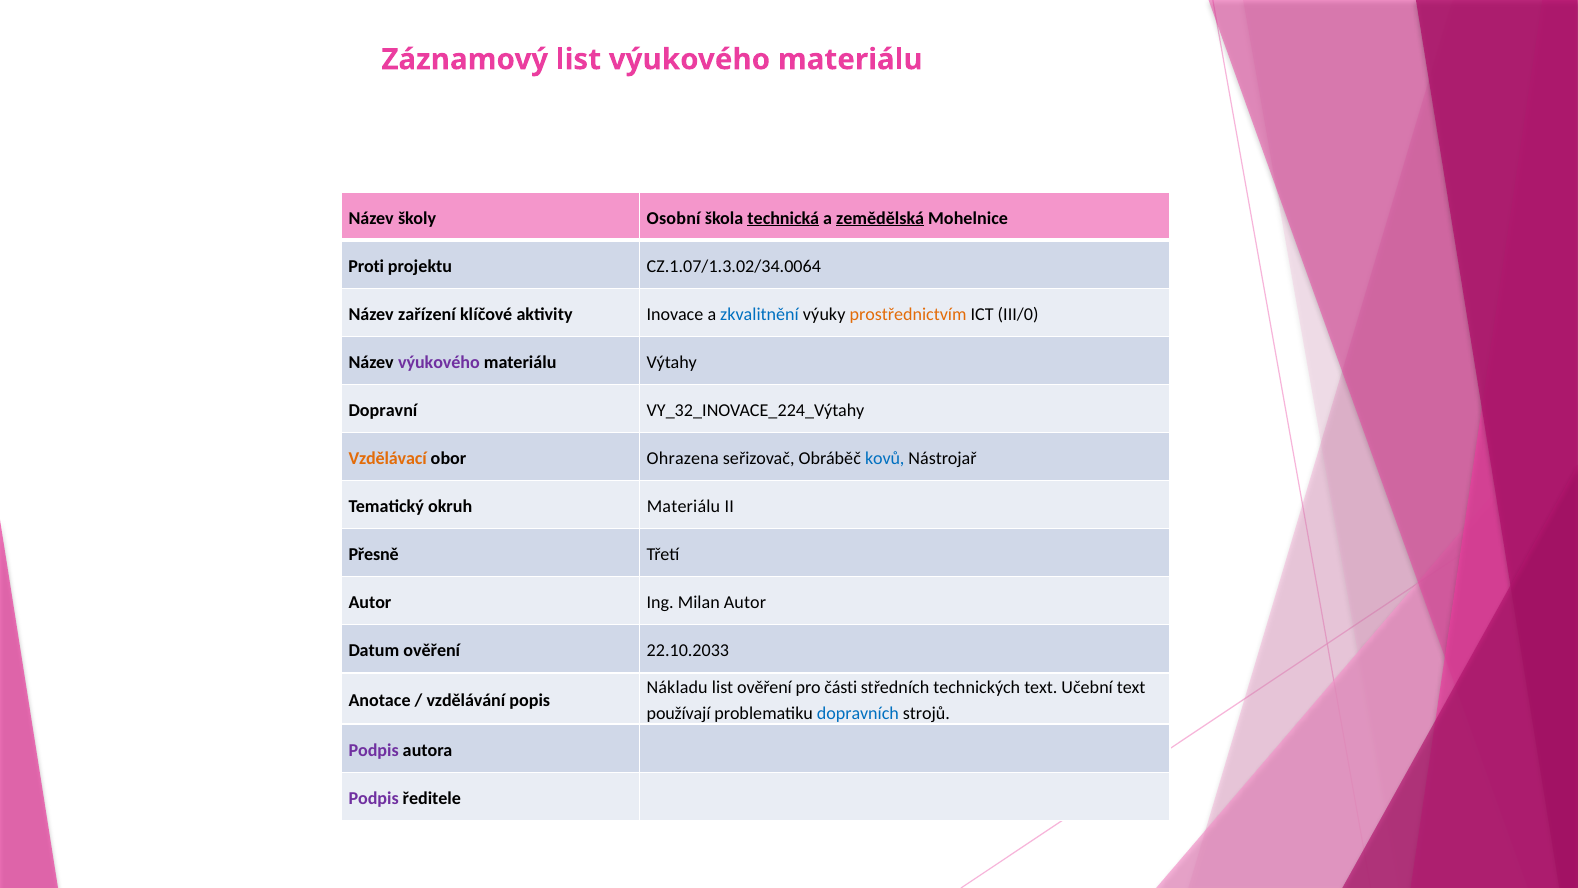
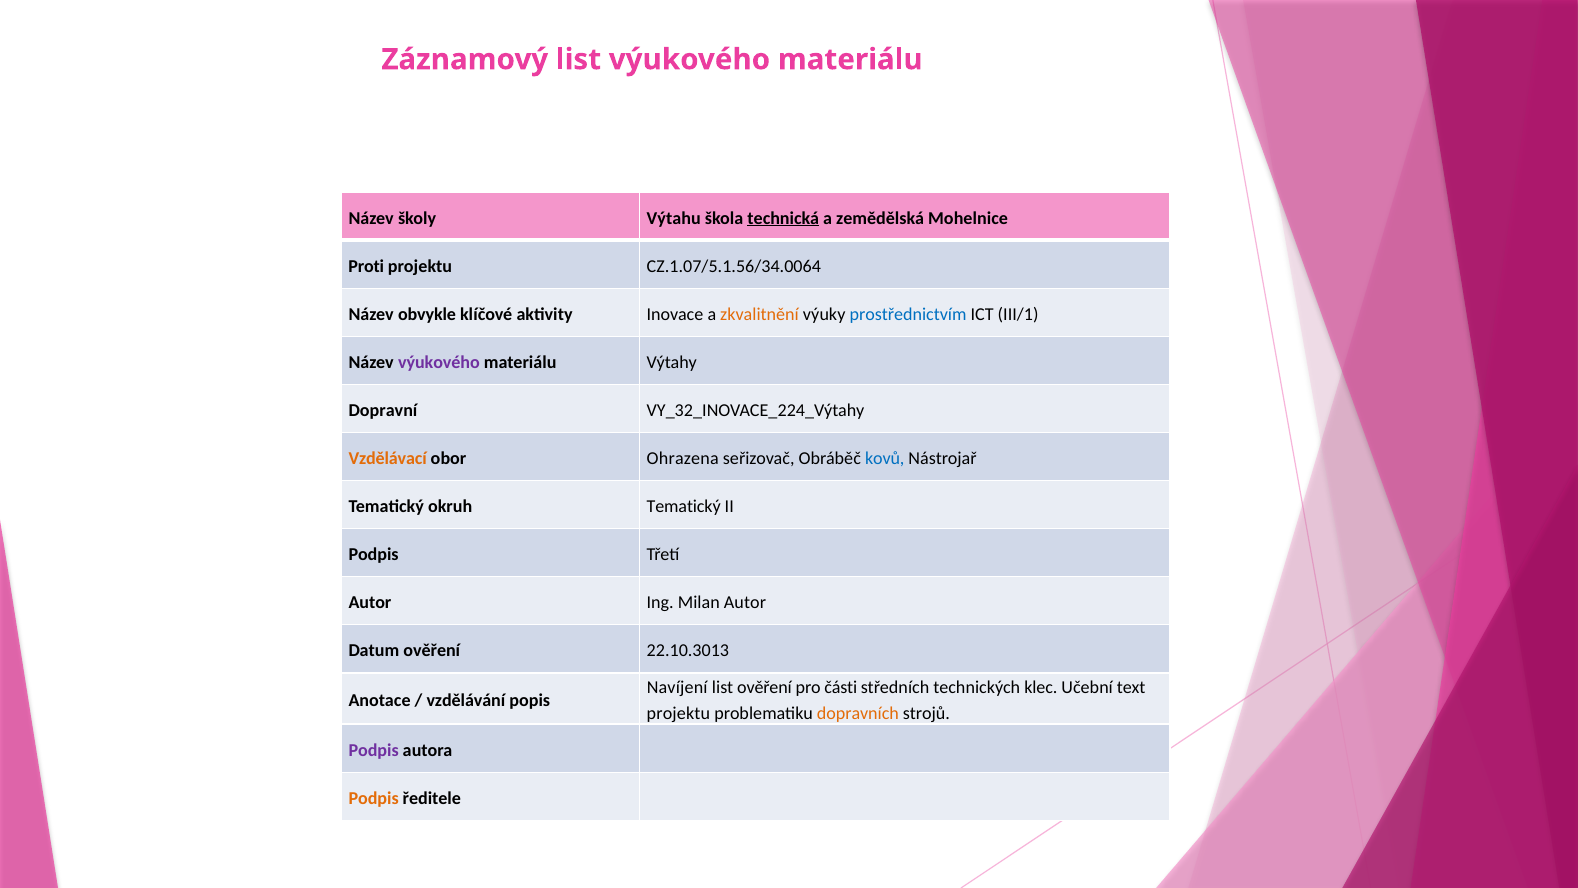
Osobní: Osobní -> Výtahu (674, 218)
zemědělská underline: present -> none (880, 218)
CZ.1.07/1.3.02/34.0064: CZ.1.07/1.3.02/34.0064 -> CZ.1.07/5.1.56/34.0064 (734, 266)
zařízení: zařízení -> obvykle (427, 314)
zkvalitnění colour: blue -> orange (760, 314)
prostřednictvím colour: orange -> blue (908, 314)
III/0: III/0 -> III/1 (1018, 314)
okruh Materiálu: Materiálu -> Tematický (684, 506)
Přesně: Přesně -> Podpis (374, 554)
22.10.2033: 22.10.2033 -> 22.10.3013 (688, 650)
Nákladu: Nákladu -> Navíjení (677, 687)
technických text: text -> klec (1041, 687)
používají: používají -> projektu (678, 713)
dopravních colour: blue -> orange (858, 713)
Podpis colour: purple -> orange (374, 798)
